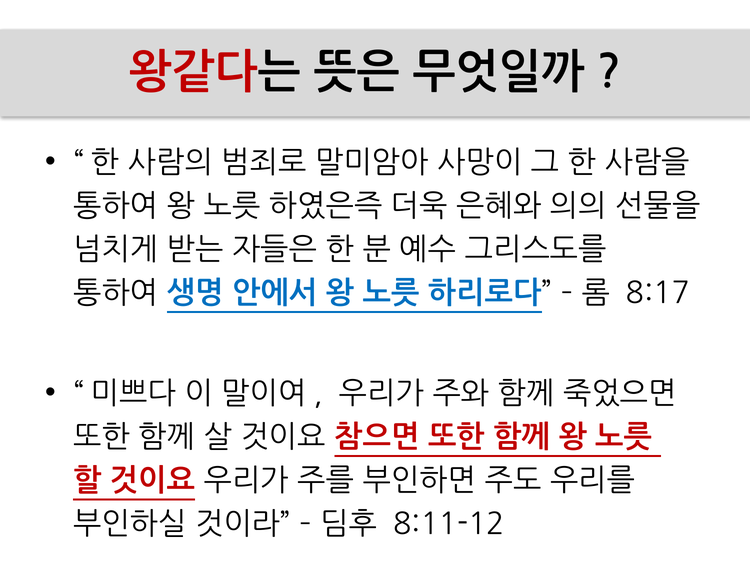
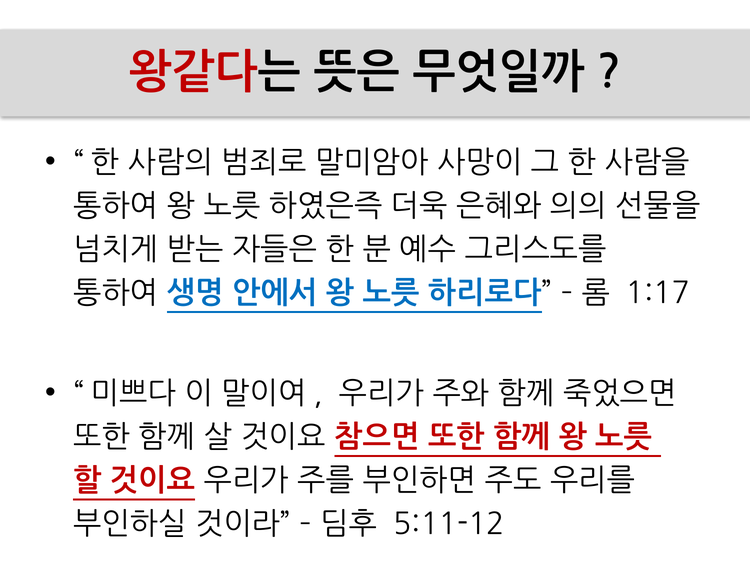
8:17: 8:17 -> 1:17 (658, 293)
8:11-12: 8:11-12 -> 5:11-12 (449, 524)
